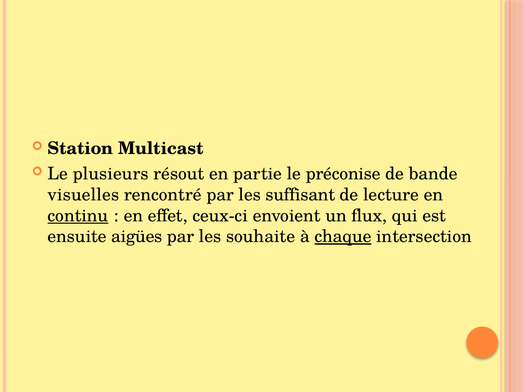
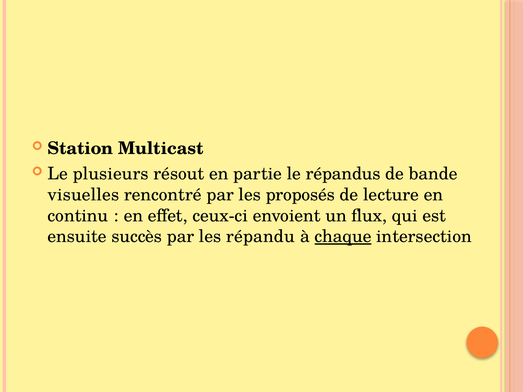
préconise: préconise -> répandus (343, 174)
suffisant: suffisant -> proposés (300, 195)
continu underline: present -> none (78, 216)
aigües: aigües -> succès (137, 237)
souhaite: souhaite -> répandu (261, 237)
